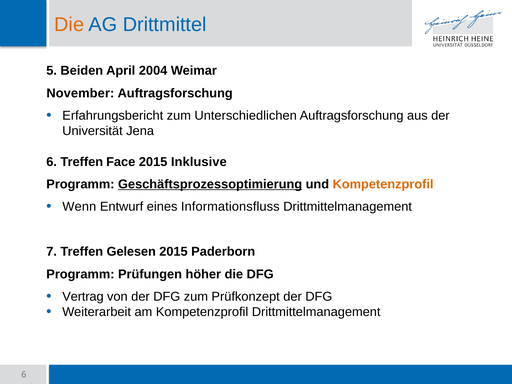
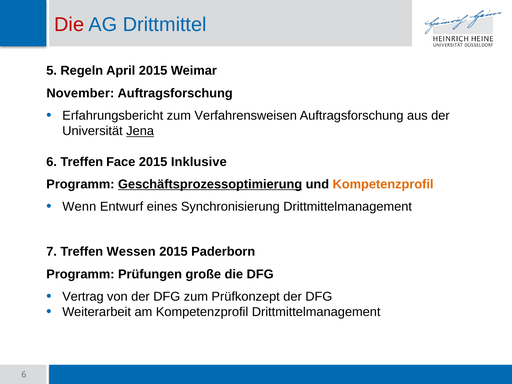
Die colour: orange -> red (69, 25)
Beiden: Beiden -> Regeln (82, 71)
April 2004: 2004 -> 2015 (153, 71)
Unterschiedlichen: Unterschiedlichen -> Verfahrensweisen (246, 116)
Jena underline: none -> present (140, 131)
Informationsfluss: Informationsfluss -> Synchronisierung (230, 207)
Gelesen: Gelesen -> Wessen (131, 252)
höher: höher -> große (203, 274)
